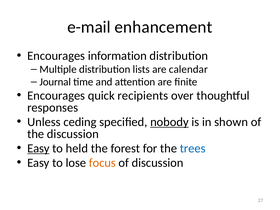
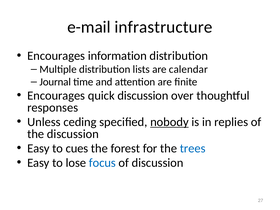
enhancement: enhancement -> infrastructure (163, 27)
quick recipients: recipients -> discussion (143, 96)
shown: shown -> replies (231, 122)
Easy underline: present -> none (38, 148)
held: held -> cues (77, 148)
focus colour: orange -> blue (102, 163)
